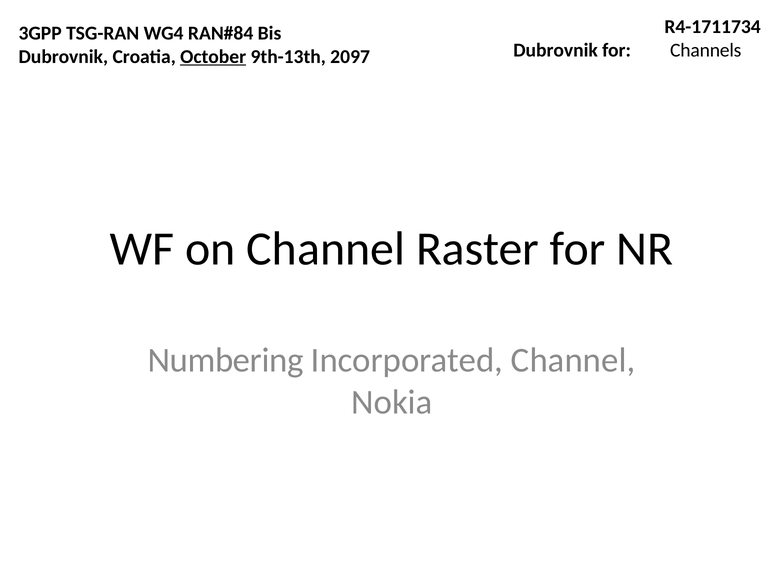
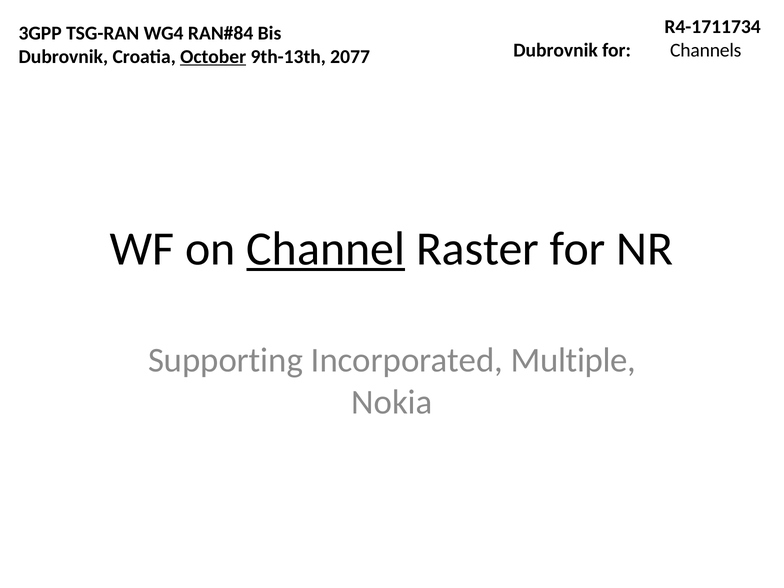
2097: 2097 -> 2077 (350, 57)
Channel underline: none -> present (326, 249)
Numbering: Numbering -> Supporting (225, 360)
Incorporated Channel: Channel -> Multiple (573, 360)
